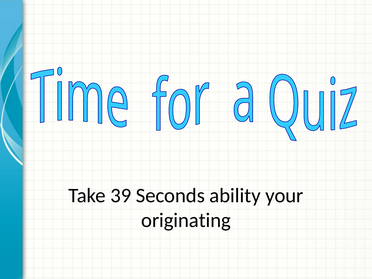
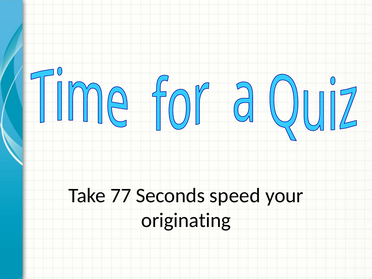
39: 39 -> 77 (121, 195)
ability: ability -> speed (235, 195)
